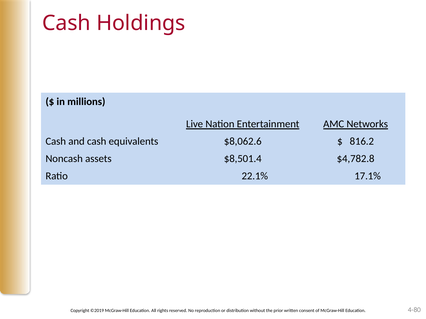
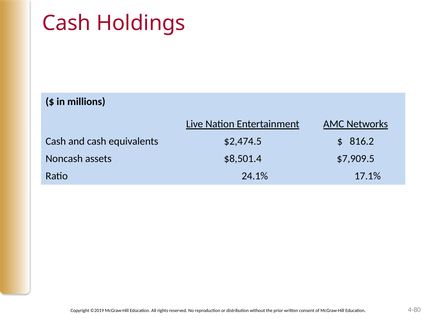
$8,062.6: $8,062.6 -> $2,474.5 (243, 142)
$4,782.8: $4,782.8 -> $7,909.5 (356, 159)
22.1%: 22.1% -> 24.1% (255, 176)
